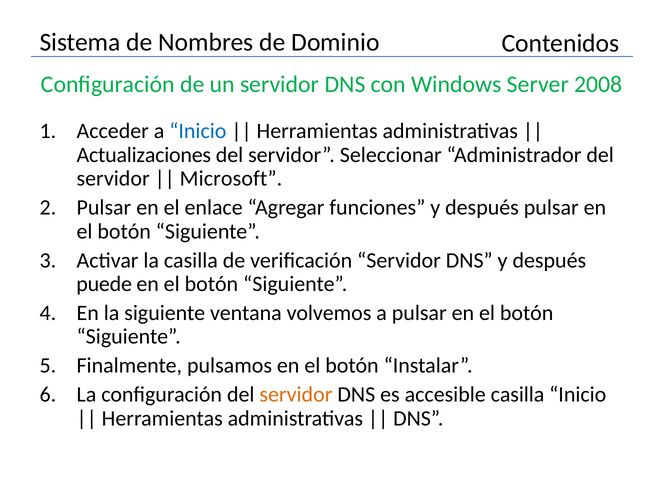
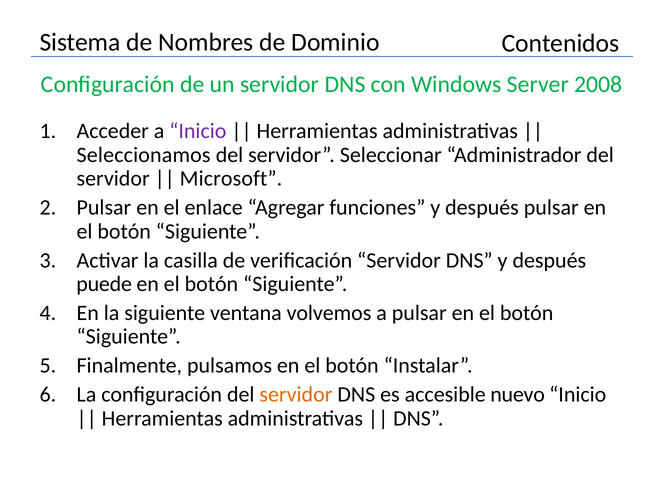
Inicio colour: blue -> purple (198, 131)
Actualizaciones: Actualizaciones -> Seleccionamos (144, 155)
accesible casilla: casilla -> nuevo (518, 395)
